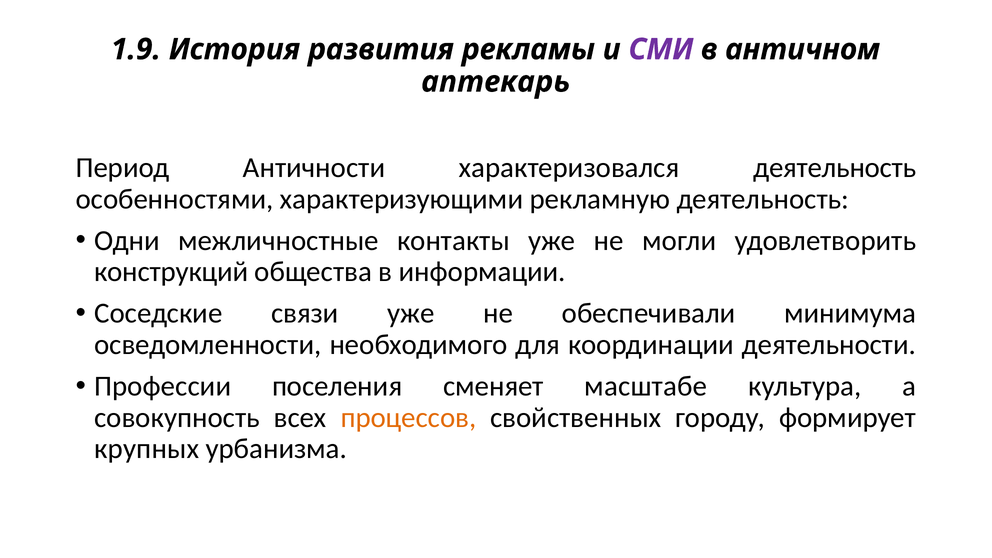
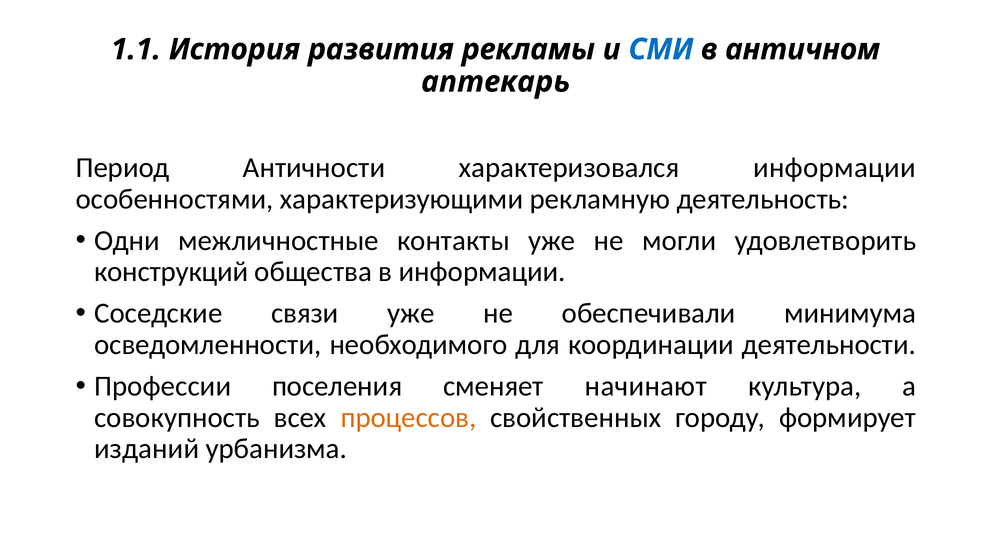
1.9: 1.9 -> 1.1 (136, 49)
СМИ colour: purple -> blue (661, 49)
характеризовался деятельность: деятельность -> информации (834, 168)
масштабе: масштабе -> начинают (646, 386)
крупных: крупных -> изданий (147, 449)
